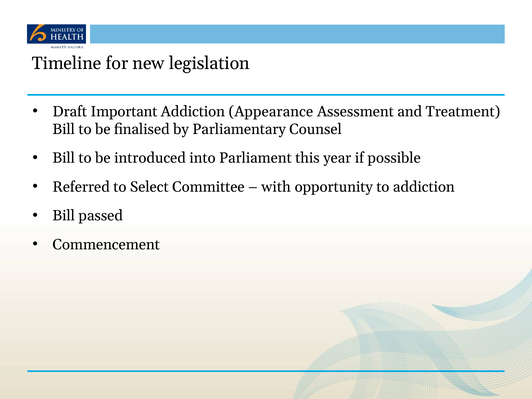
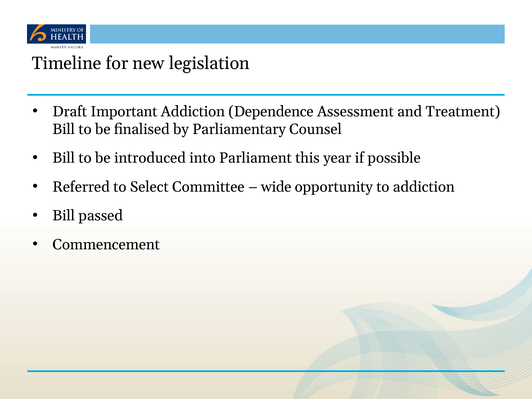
Appearance: Appearance -> Dependence (271, 111)
with: with -> wide (276, 187)
